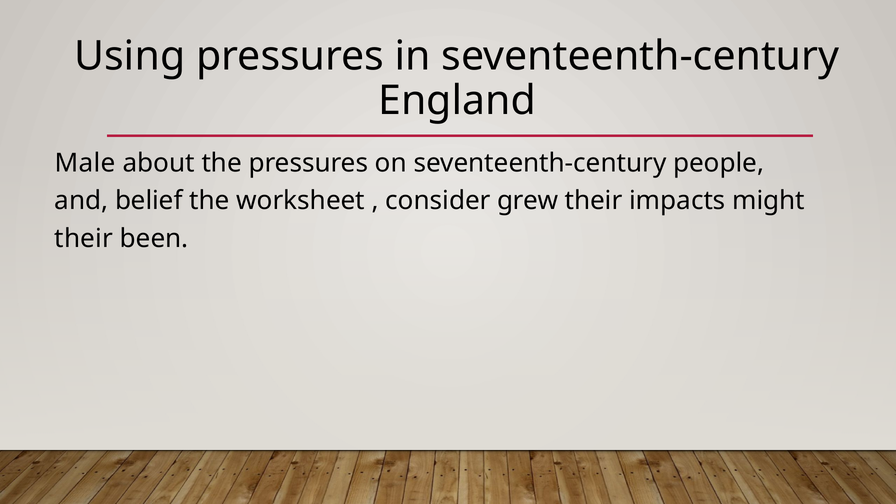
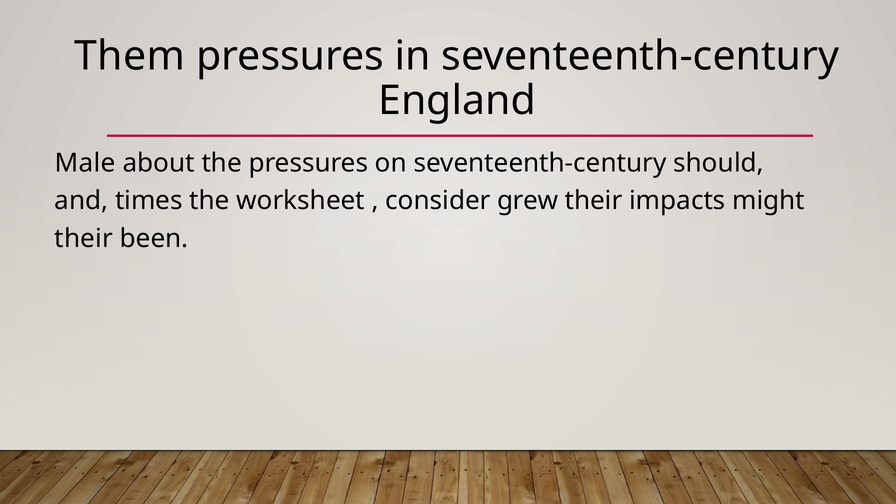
Using: Using -> Them (130, 56)
people: people -> should (719, 163)
belief: belief -> times (149, 201)
